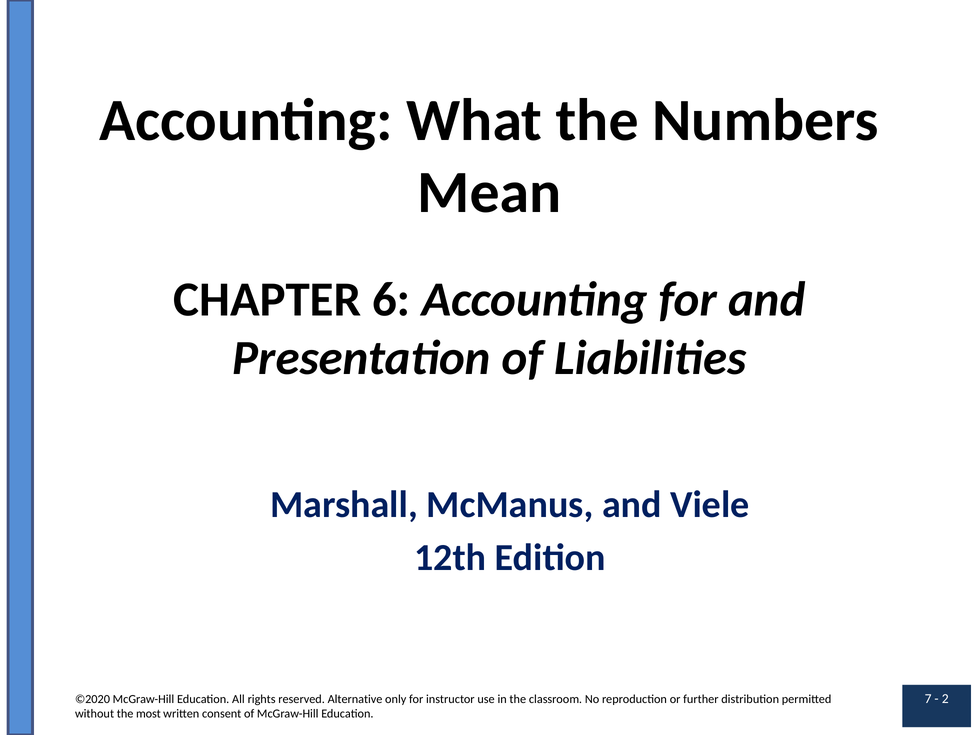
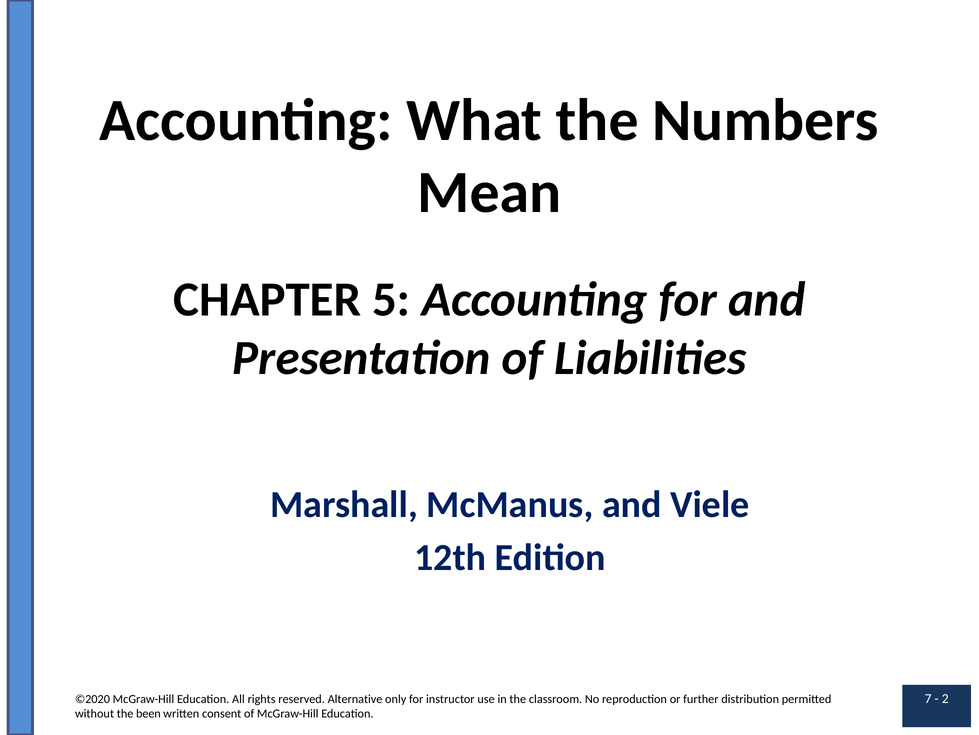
6: 6 -> 5 (391, 299)
most: most -> been (148, 713)
